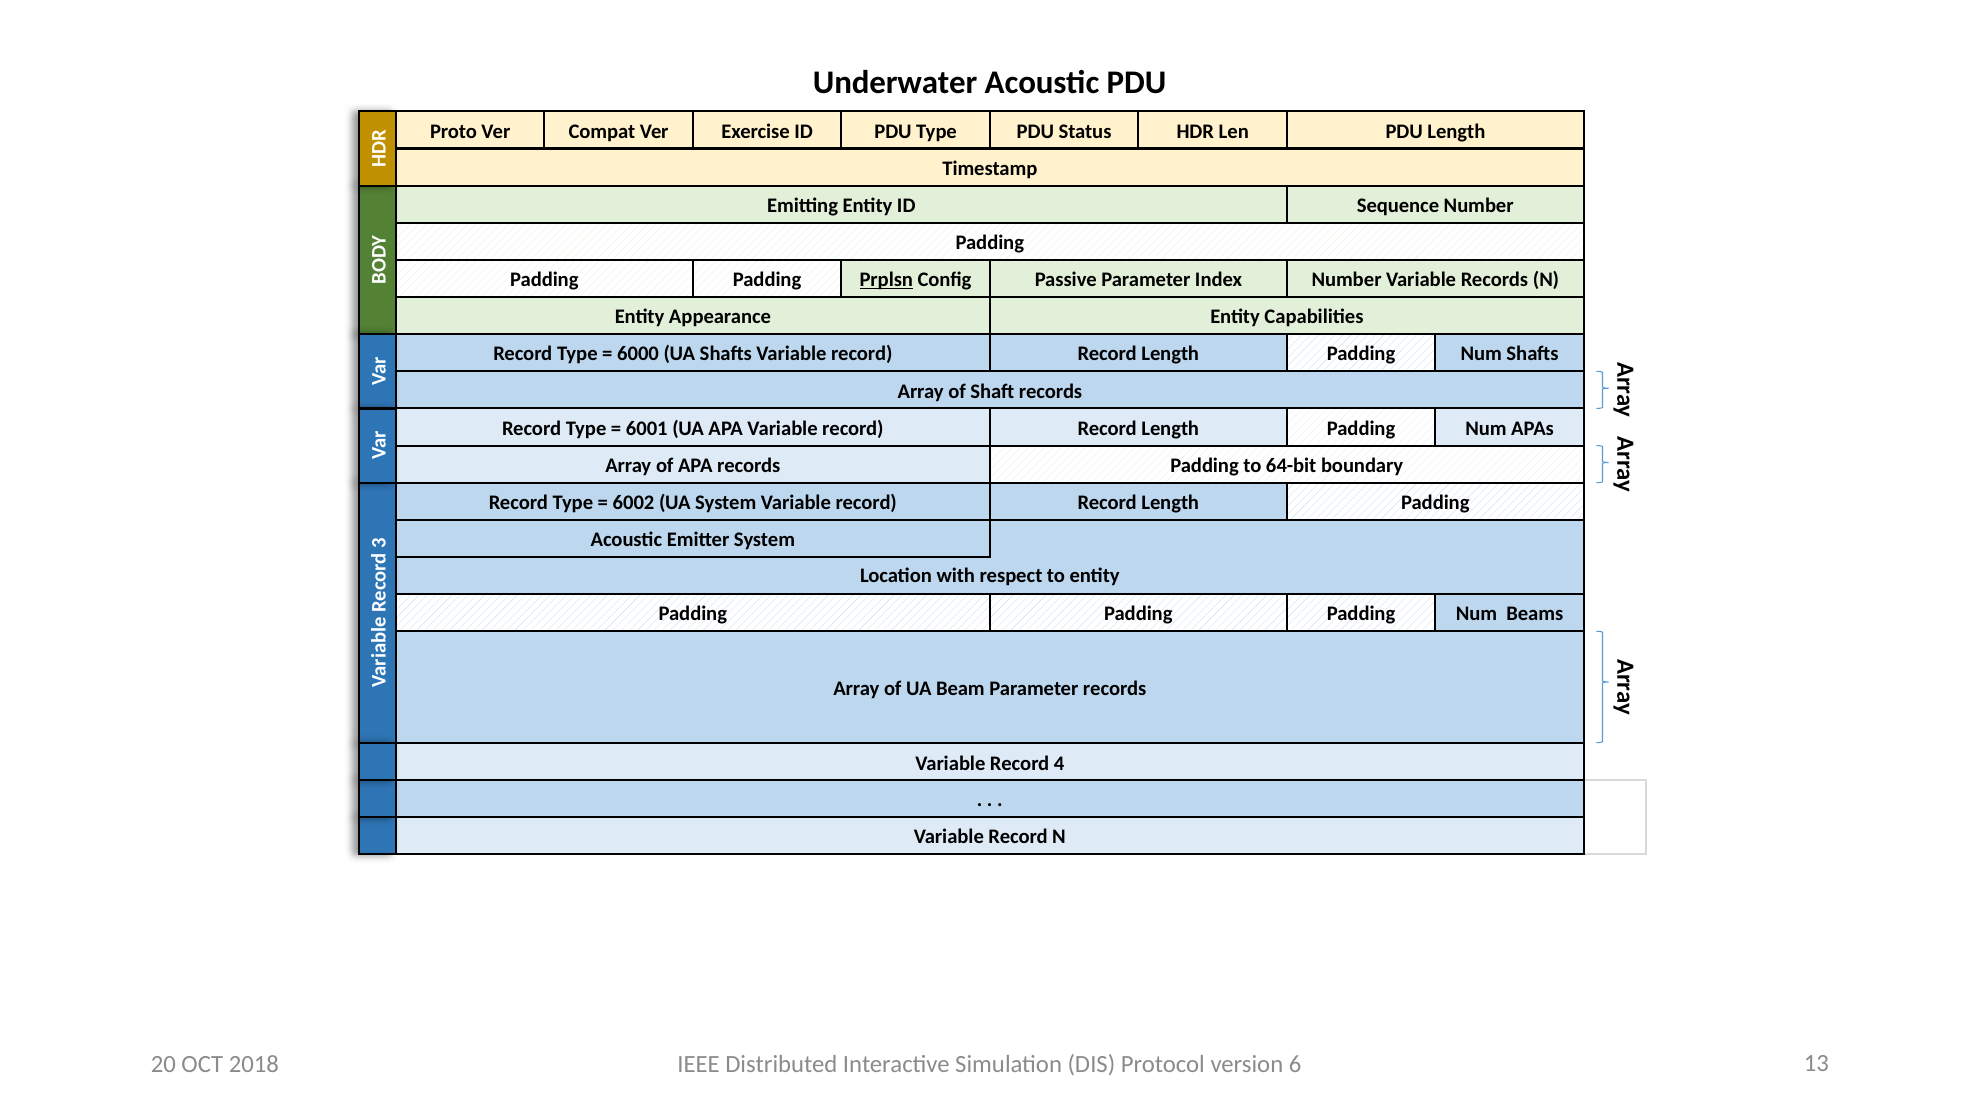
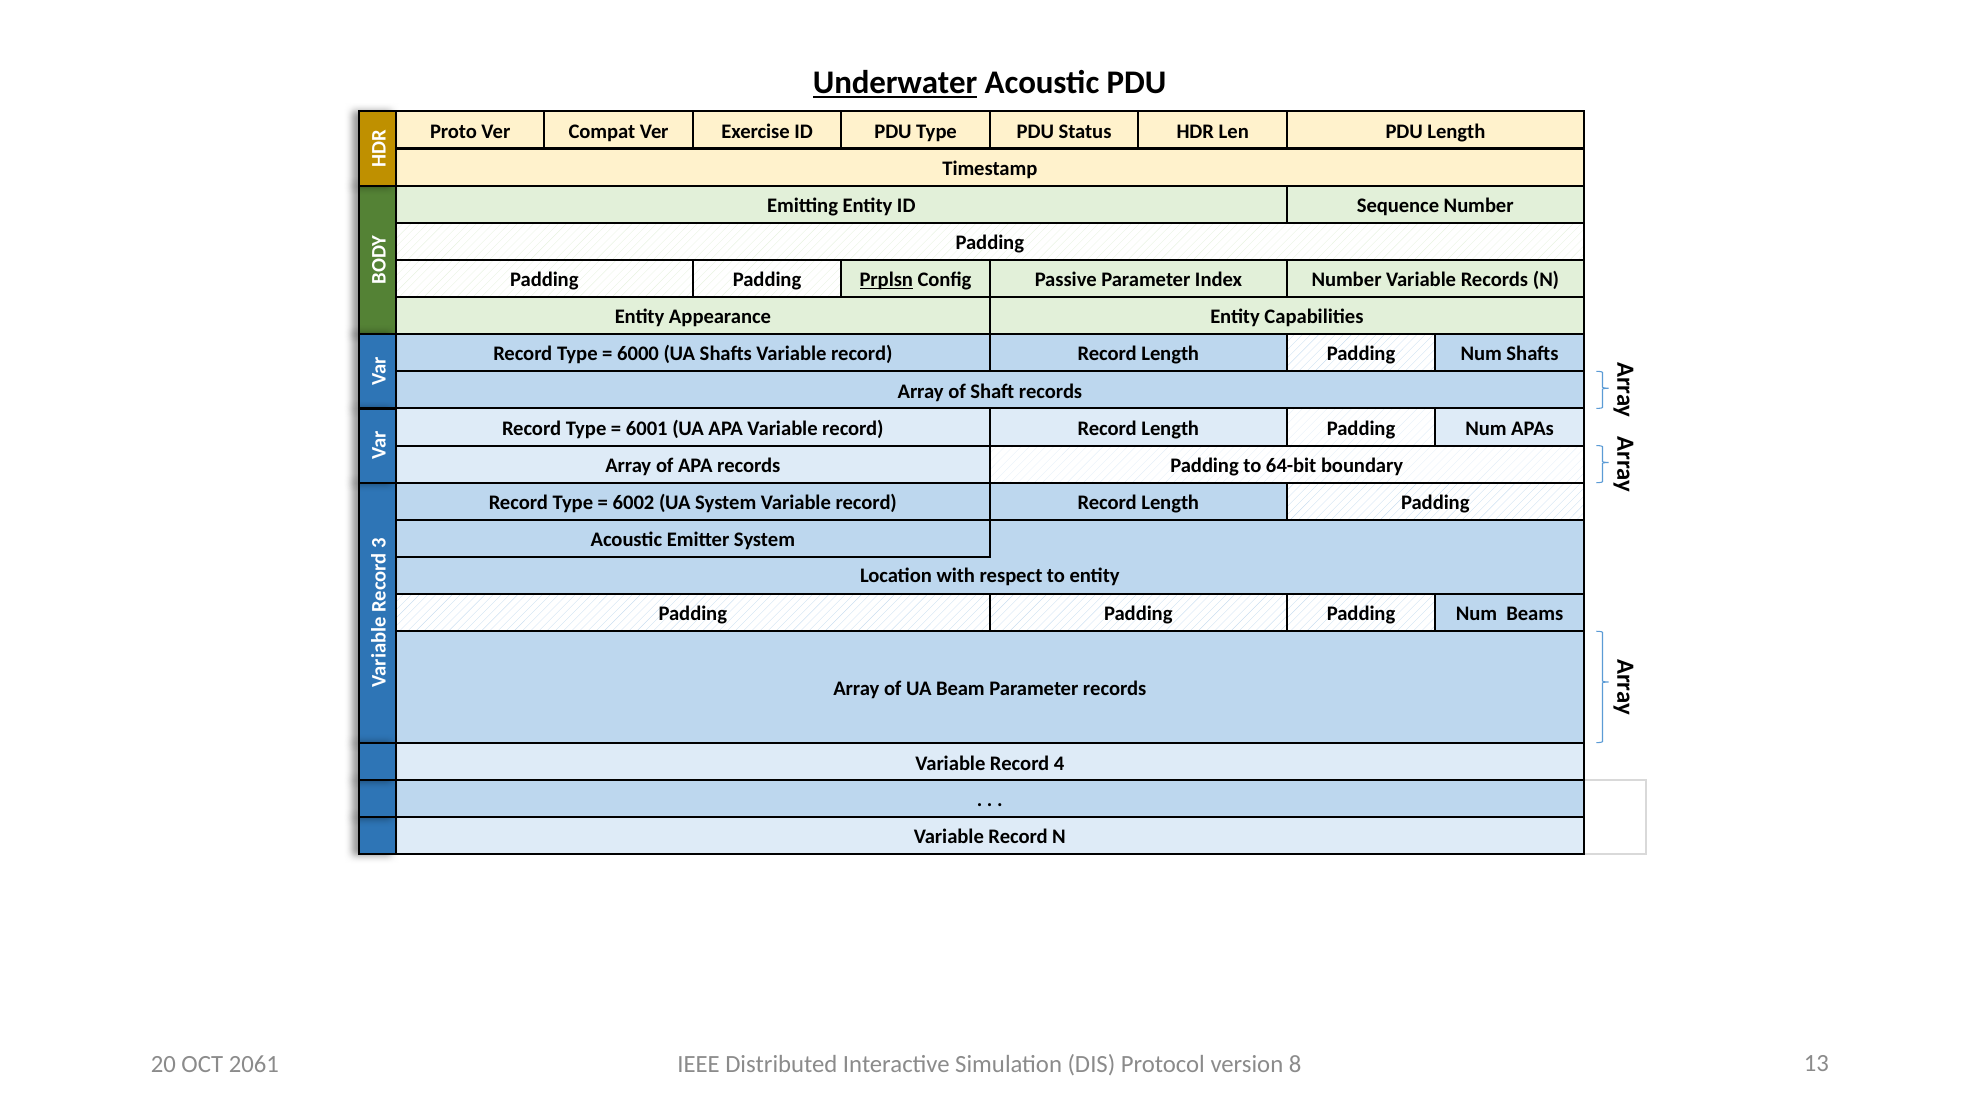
Underwater underline: none -> present (895, 83)
2018: 2018 -> 2061 (254, 1064)
6: 6 -> 8 (1295, 1064)
